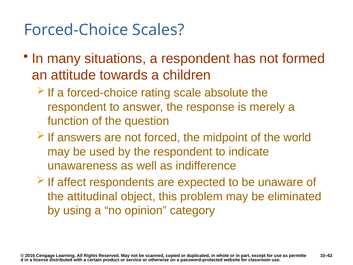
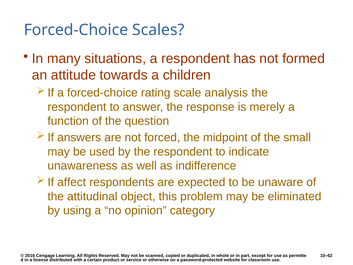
absolute: absolute -> analysis (226, 93)
world: world -> small (297, 137)
